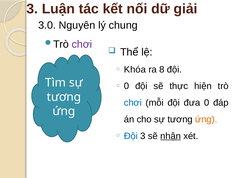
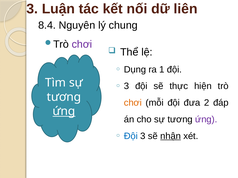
giải: giải -> liên (186, 9)
3.0: 3.0 -> 8.4 (47, 25)
Khóa: Khóa -> Dụng (135, 70)
8: 8 -> 1 (162, 70)
0: 0 -> 3 (126, 86)
chơi colour: blue -> orange (133, 103)
đưa 0: 0 -> 2 (207, 103)
ứng underline: none -> present (64, 112)
ứng colour: orange -> purple (206, 120)
